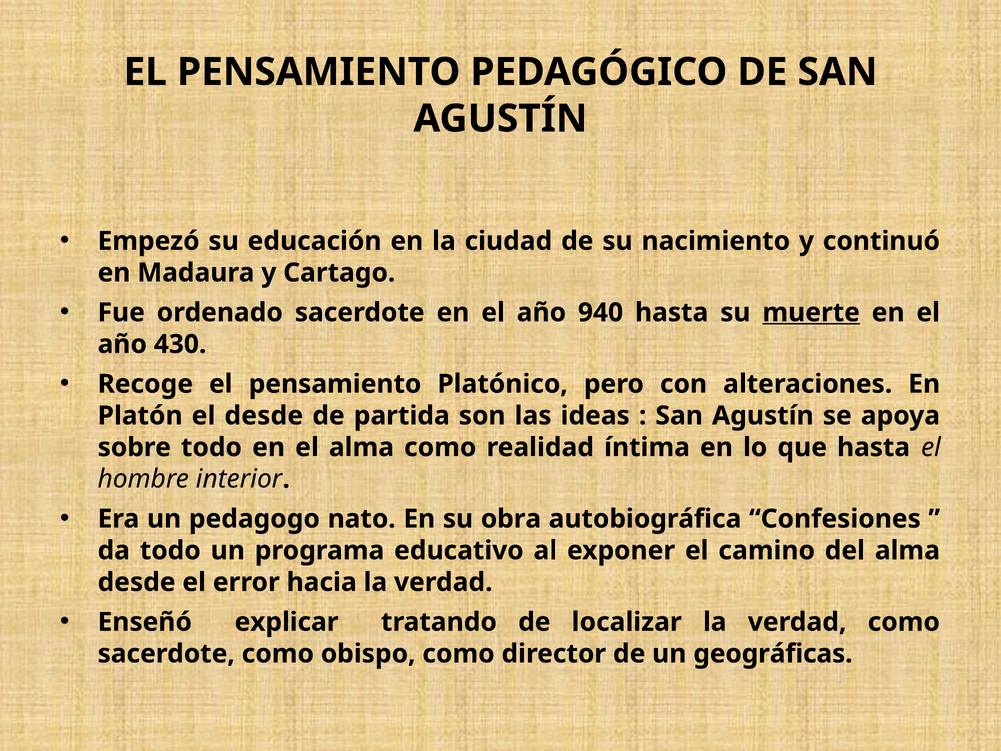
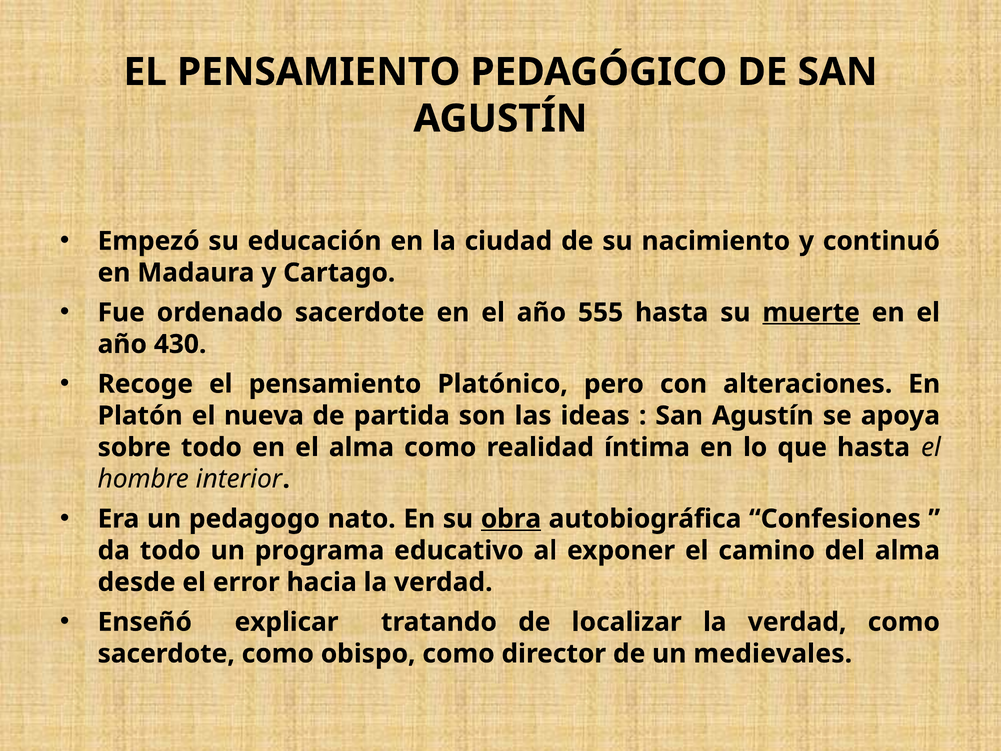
940: 940 -> 555 (601, 312)
el desde: desde -> nueva (264, 416)
obra underline: none -> present (511, 519)
geográficas: geográficas -> medievales (773, 654)
